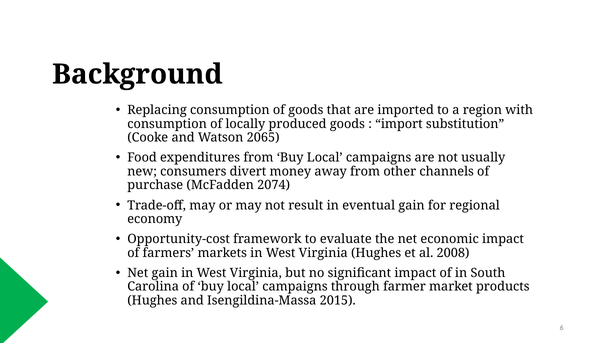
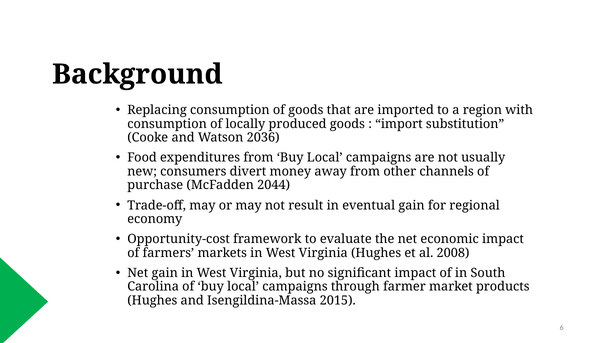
2065: 2065 -> 2036 (263, 138)
2074: 2074 -> 2044 (274, 185)
